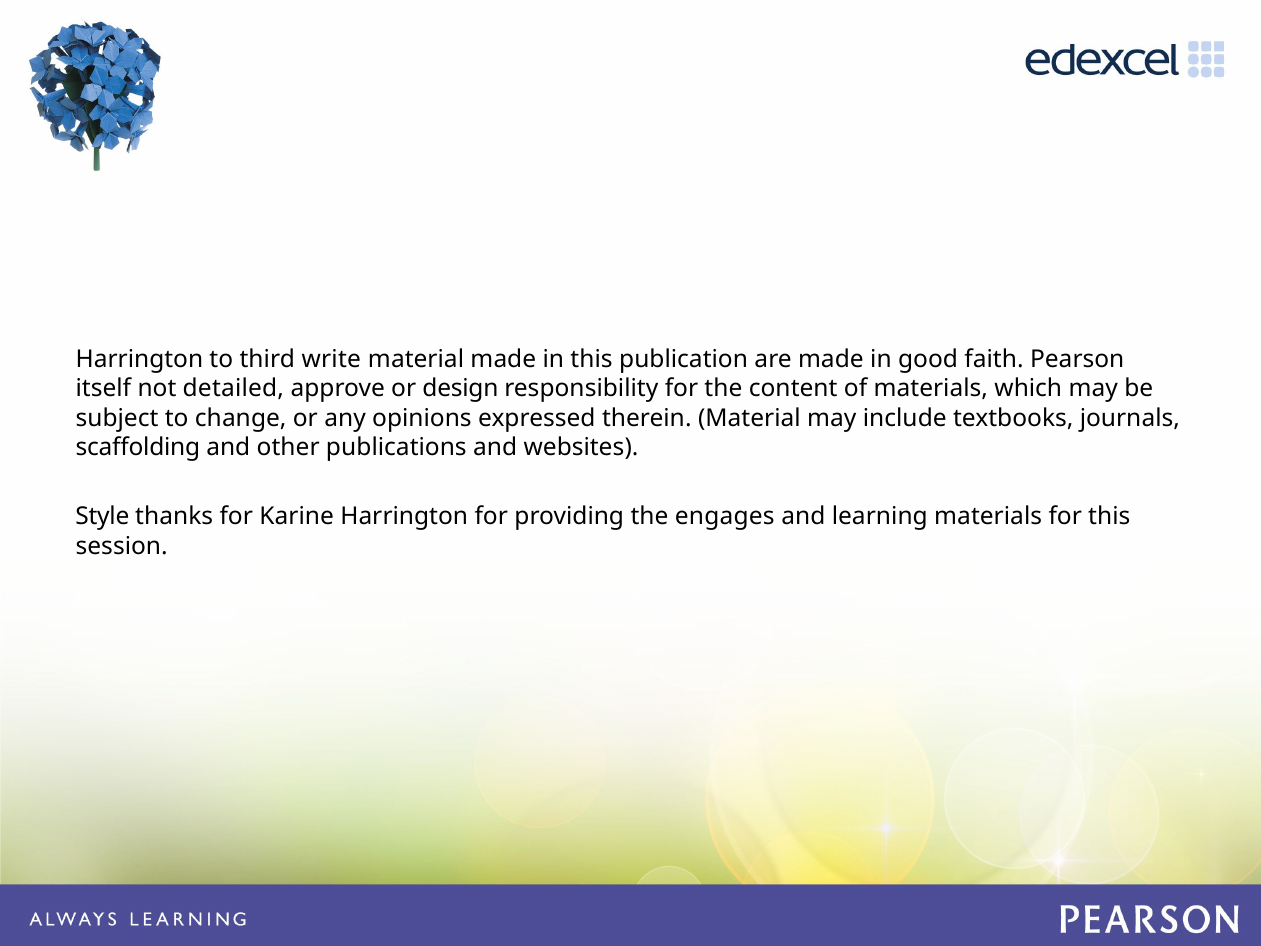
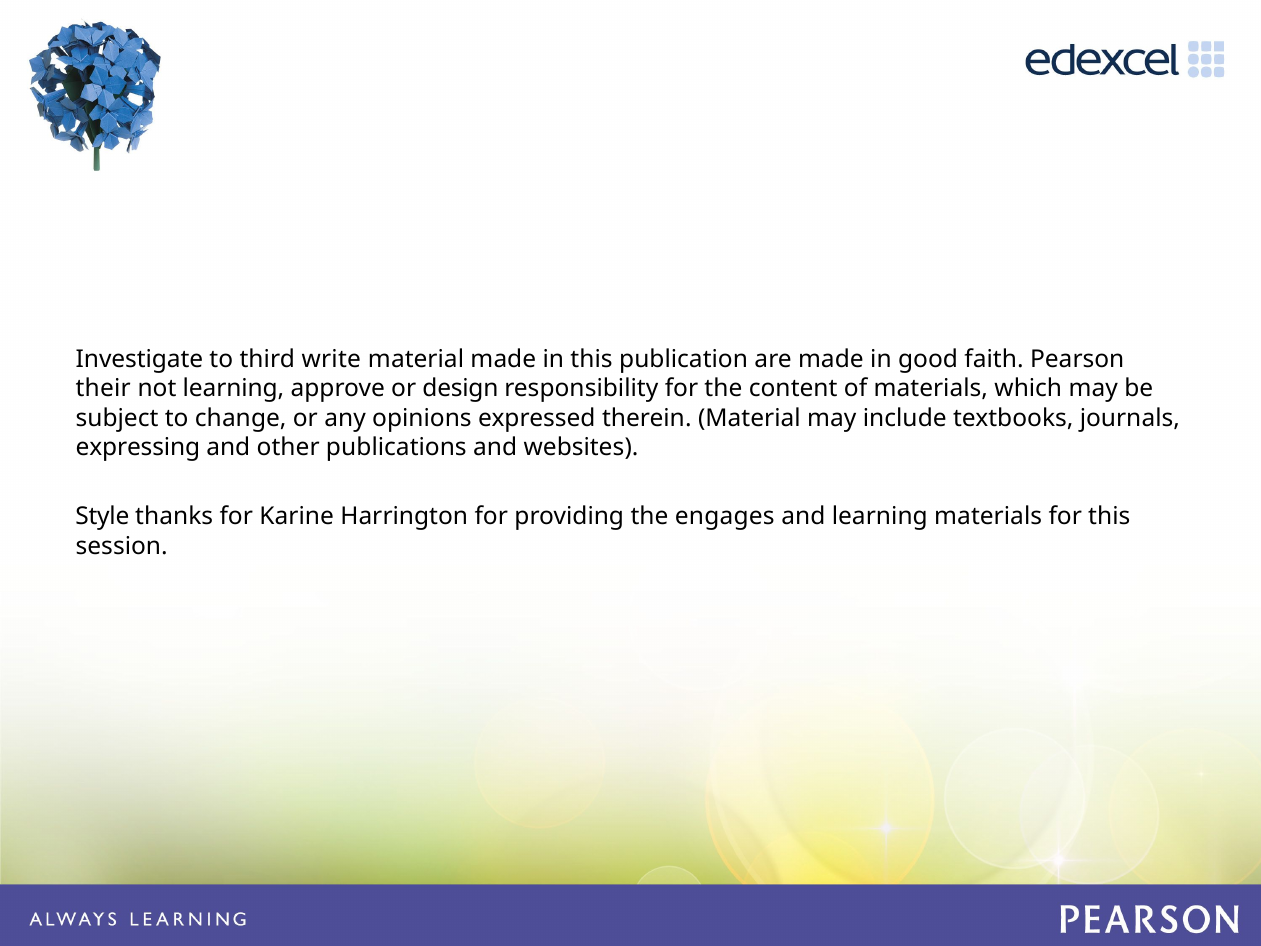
Harrington: Harrington -> Investigate (139, 359)
itself: itself -> their (103, 389)
not detailed: detailed -> learning (233, 389)
scaffolding: scaffolding -> expressing (138, 448)
